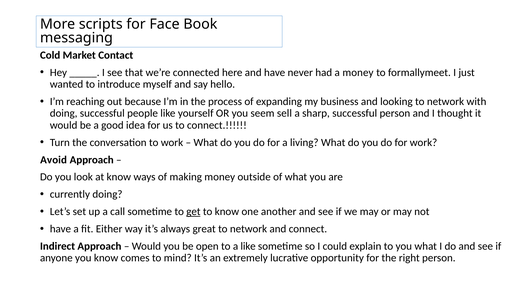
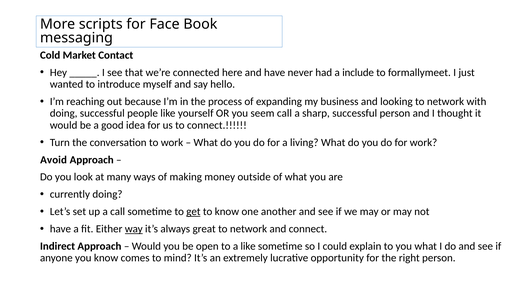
a money: money -> include (358, 73)
seem sell: sell -> call (284, 113)
at know: know -> many (119, 177)
way underline: none -> present (134, 229)
